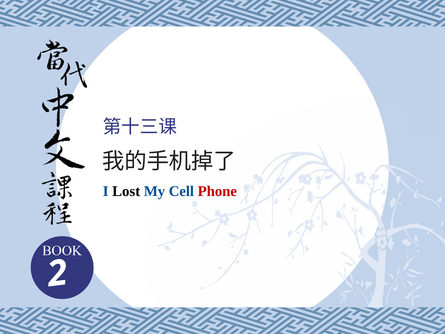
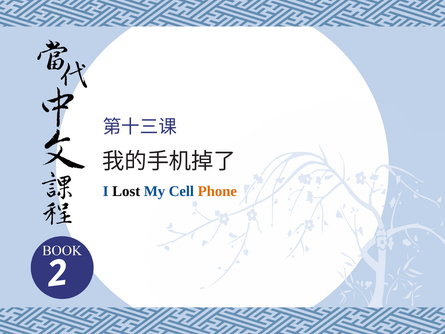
Phone colour: red -> orange (217, 191)
